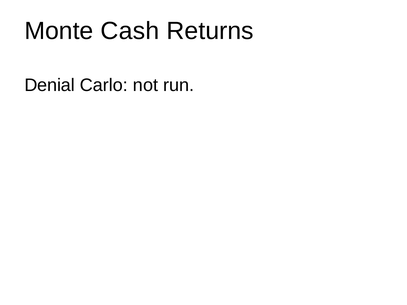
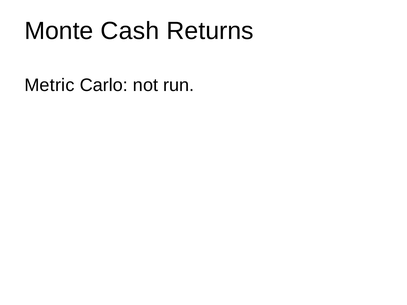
Denial: Denial -> Metric (49, 85)
